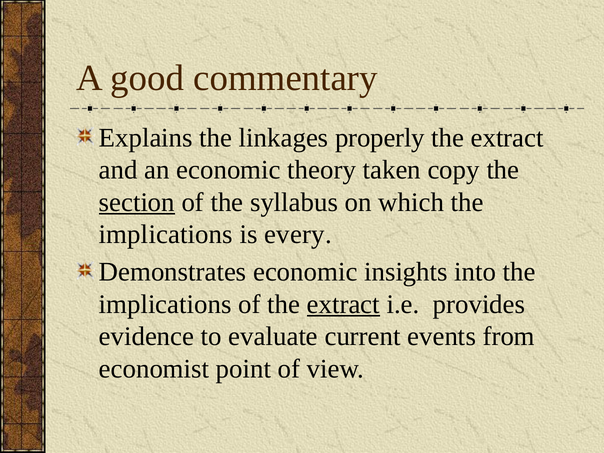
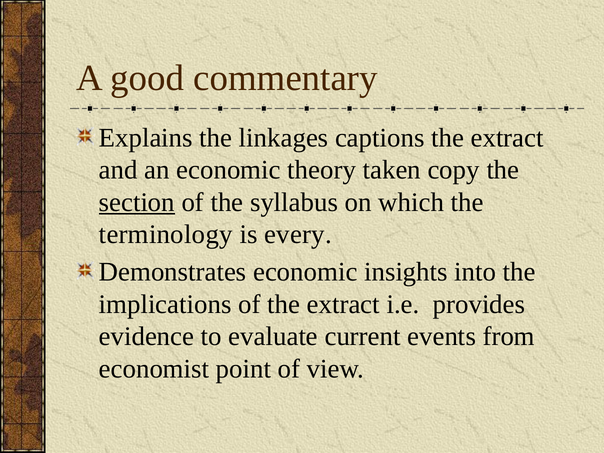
properly: properly -> captions (380, 138)
implications: implications -> terminology (166, 234)
extract underline: present -> none (343, 304)
